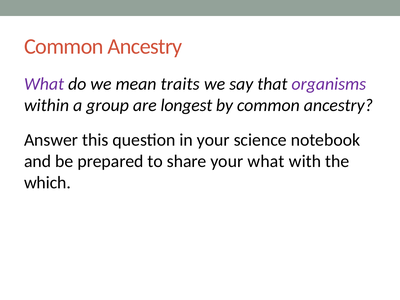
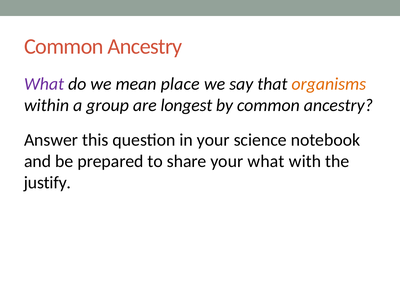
traits: traits -> place (180, 84)
organisms colour: purple -> orange (329, 84)
which: which -> justify (47, 183)
